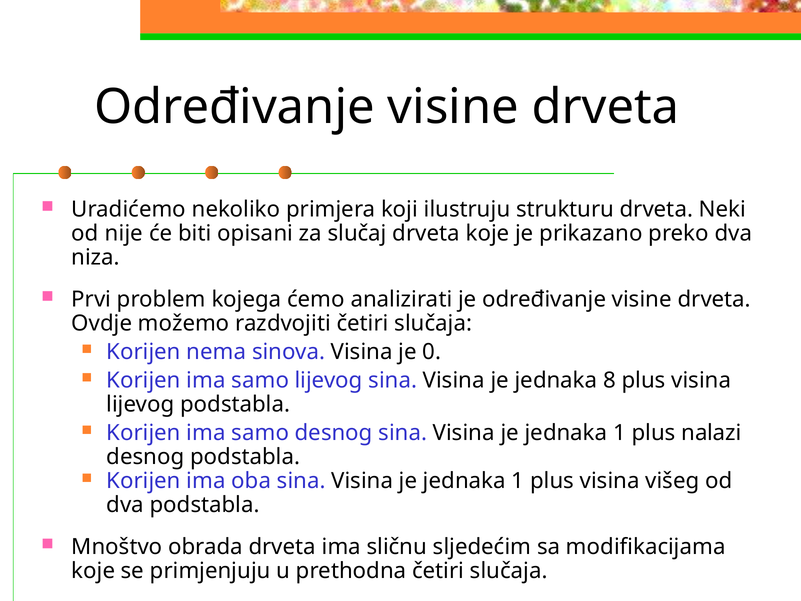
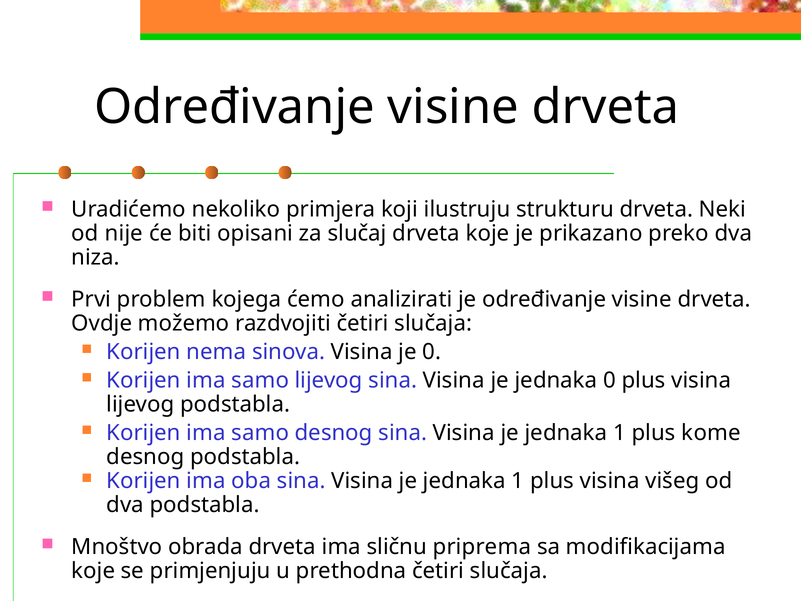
jednaka 8: 8 -> 0 (609, 380)
nalazi: nalazi -> kome (711, 433)
sljedećim: sljedećim -> priprema (482, 547)
